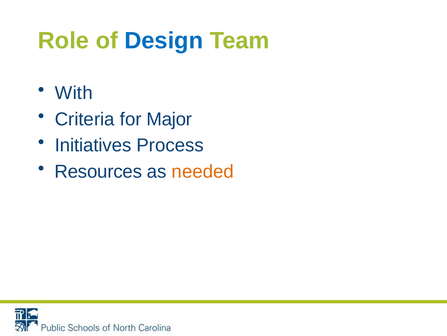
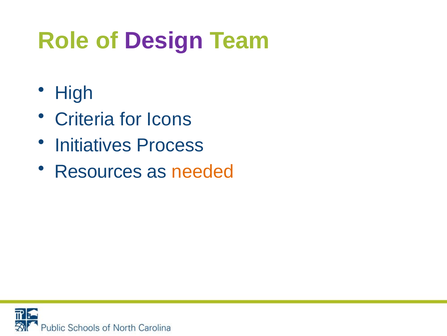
Design colour: blue -> purple (164, 41)
With: With -> High (74, 93)
Major: Major -> Icons (169, 119)
